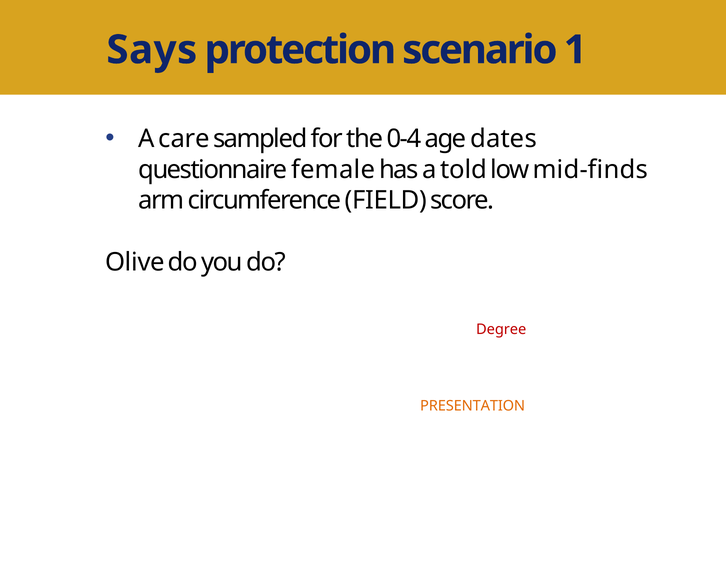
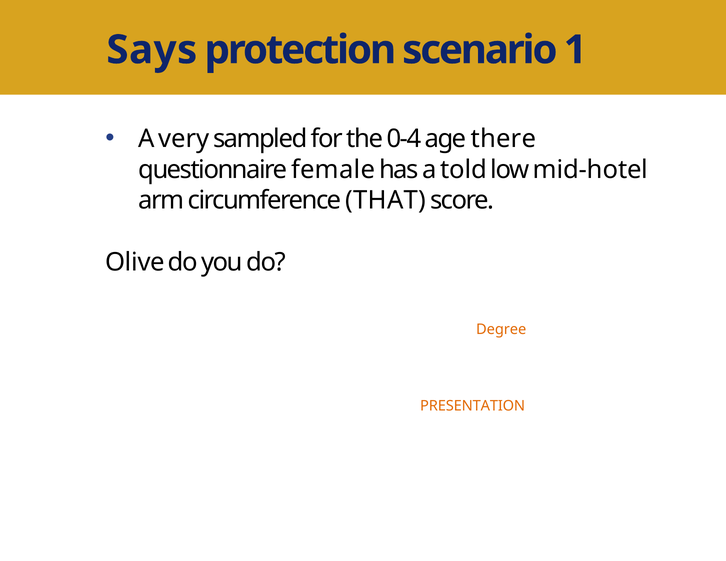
care: care -> very (184, 139)
dates: dates -> there (503, 139)
mid-finds: mid-finds -> mid-hotel (590, 170)
FIELD: FIELD -> THAT (386, 200)
Degree colour: red -> orange (501, 329)
